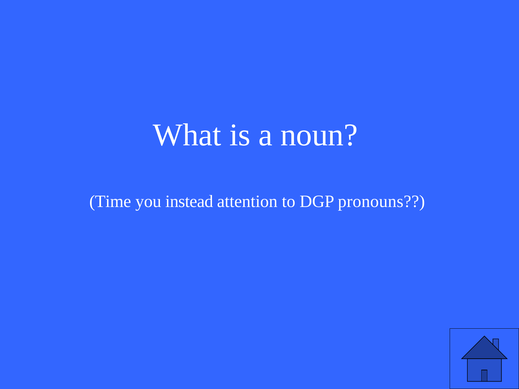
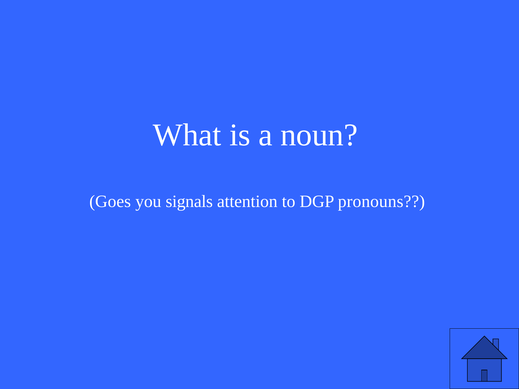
Time: Time -> Goes (110, 201)
instead: instead -> signals (189, 201)
